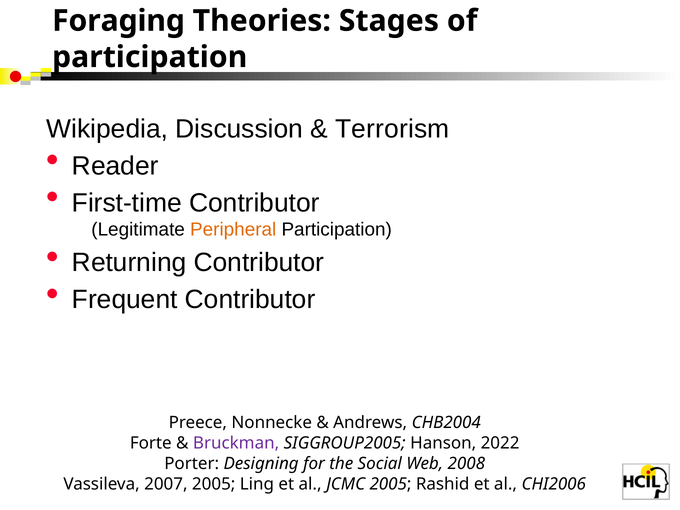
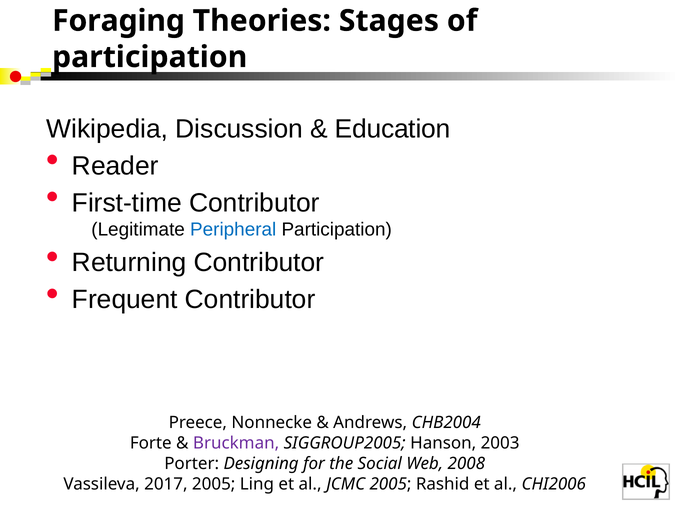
Terrorism: Terrorism -> Education (393, 129)
Peripheral colour: orange -> blue (233, 230)
2022: 2022 -> 2003 (500, 443)
2007: 2007 -> 2017 (166, 484)
